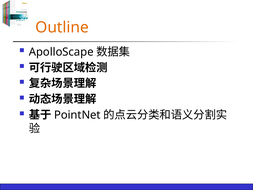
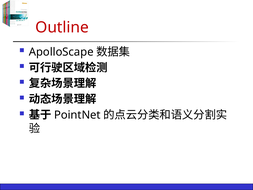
Outline colour: orange -> red (62, 27)
